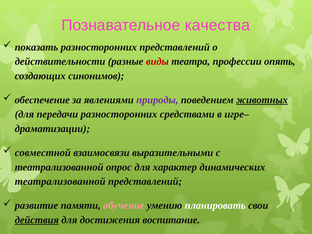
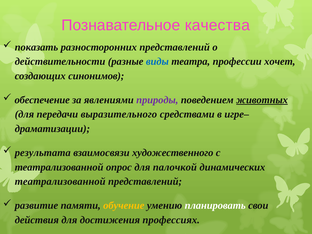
виды colour: red -> blue (157, 62)
опять: опять -> хочет (280, 62)
передачи разносторонних: разносторонних -> выразительного (119, 114)
совместной: совместной -> результата (43, 153)
выразительными: выразительными -> художественного (173, 153)
характер: характер -> палочкой (175, 167)
обучение colour: pink -> yellow (124, 206)
действия underline: present -> none (37, 220)
воспитание: воспитание -> профессиях (171, 220)
